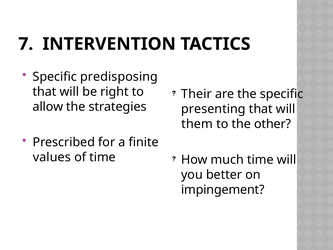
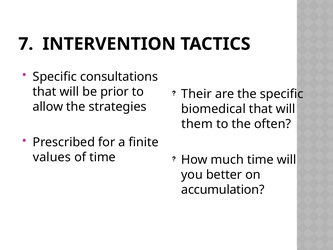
predisposing: predisposing -> consultations (119, 77)
right: right -> prior (115, 92)
presenting: presenting -> biomedical (213, 109)
other: other -> often (273, 124)
impingement: impingement -> accumulation (223, 190)
